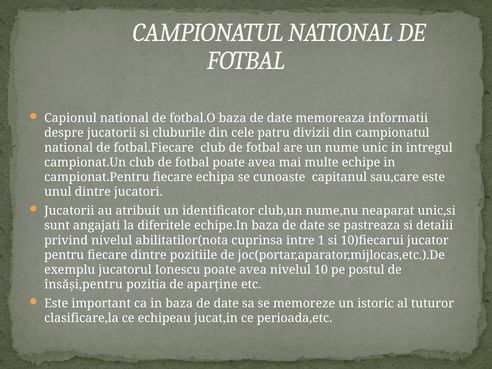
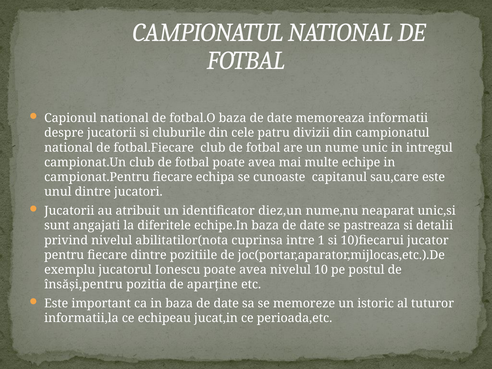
club,un: club,un -> diez,un (280, 211)
clasificare,la: clasificare,la -> informatii,la (81, 318)
